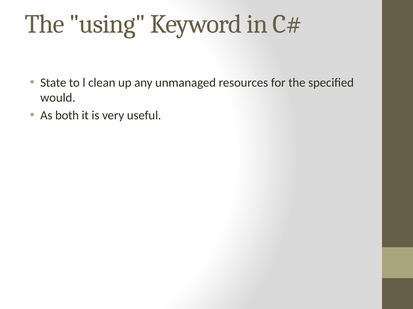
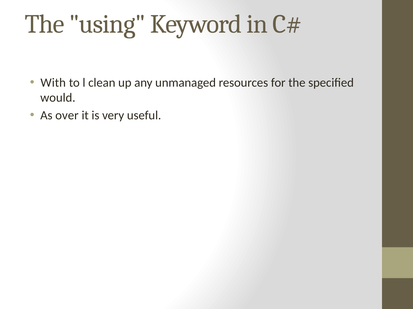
State: State -> With (53, 83)
both: both -> over (67, 116)
